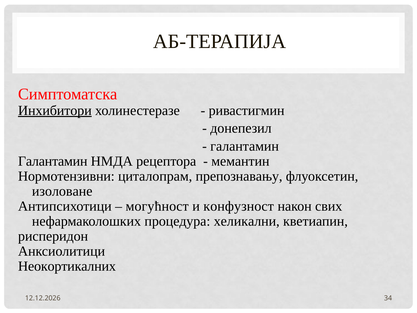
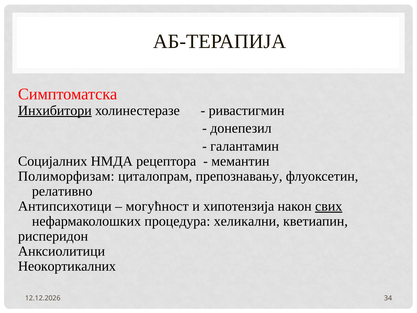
Галантамин: Галантамин -> Социјалних (53, 161)
Нормотензивни: Нормотензивни -> Полиморфизам (66, 176)
изоловане: изоловане -> релативно (62, 191)
конфузност: конфузност -> хипотензија (239, 206)
свих underline: none -> present (329, 206)
